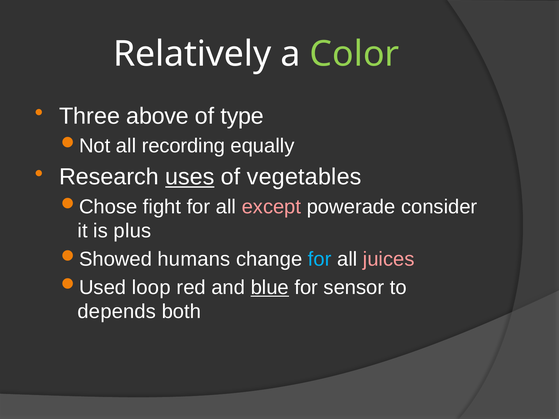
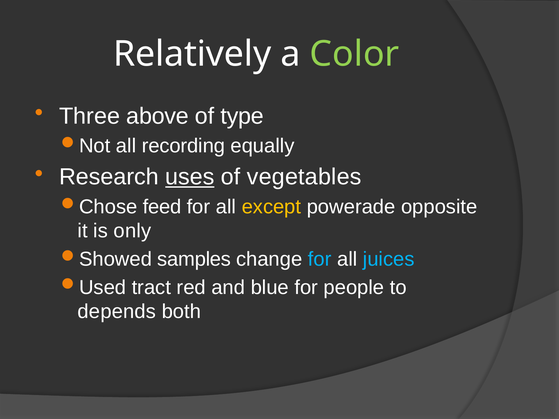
fight: fight -> feed (162, 207)
except colour: pink -> yellow (271, 207)
consider: consider -> opposite (439, 207)
plus: plus -> only (132, 231)
humans: humans -> samples (194, 259)
juices colour: pink -> light blue (389, 259)
loop: loop -> tract (151, 288)
blue underline: present -> none (270, 288)
sensor: sensor -> people (354, 288)
